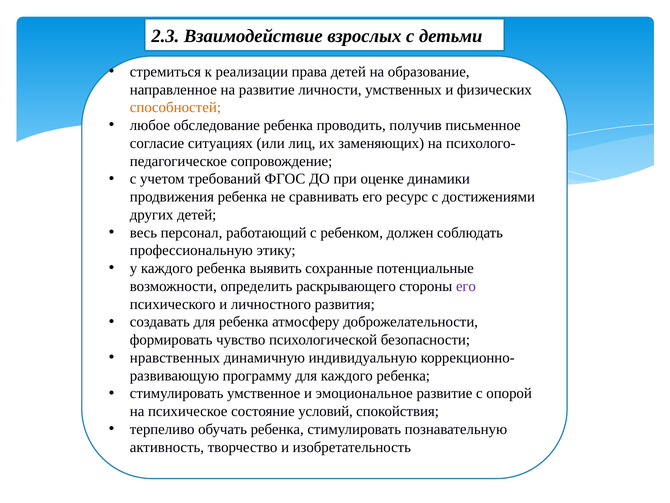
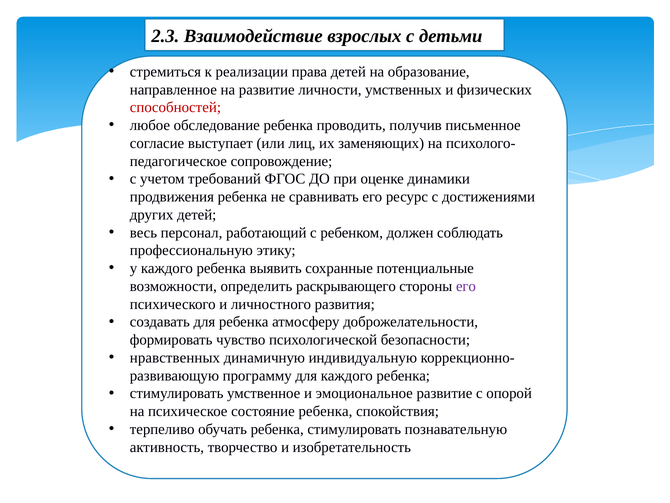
способностей colour: orange -> red (175, 107)
ситуациях: ситуациях -> выступает (220, 143)
состояние условий: условий -> ребенка (325, 411)
